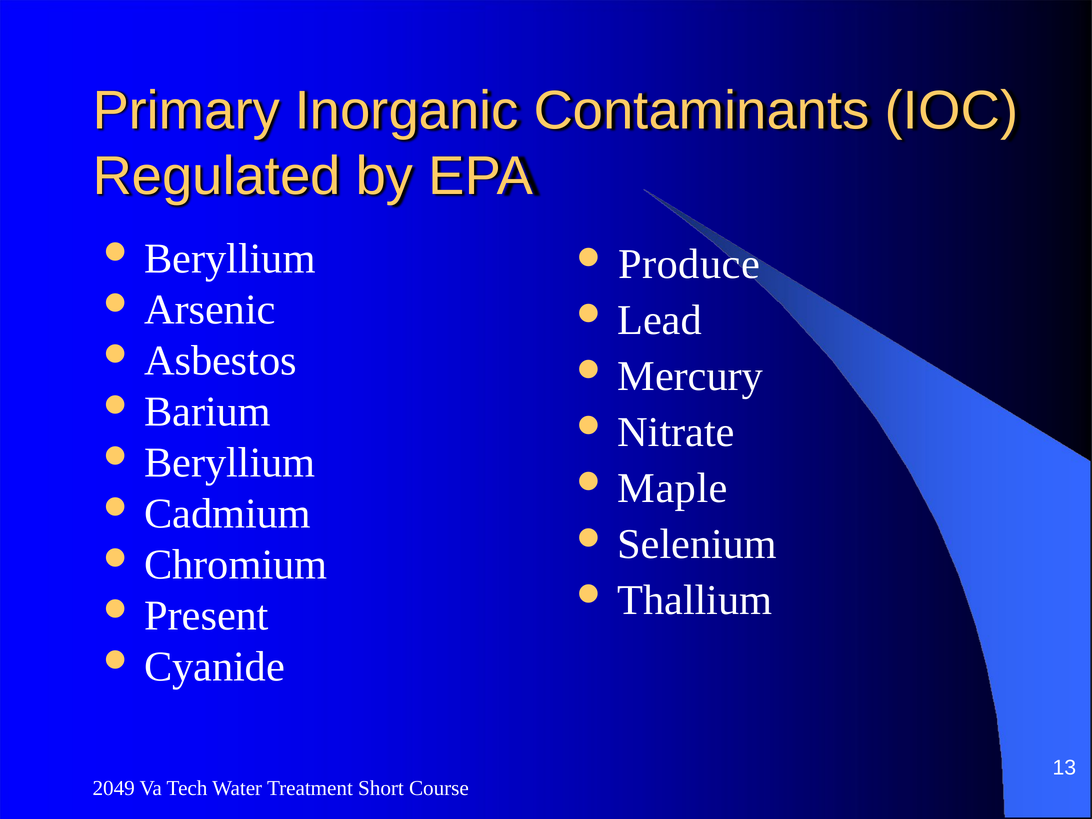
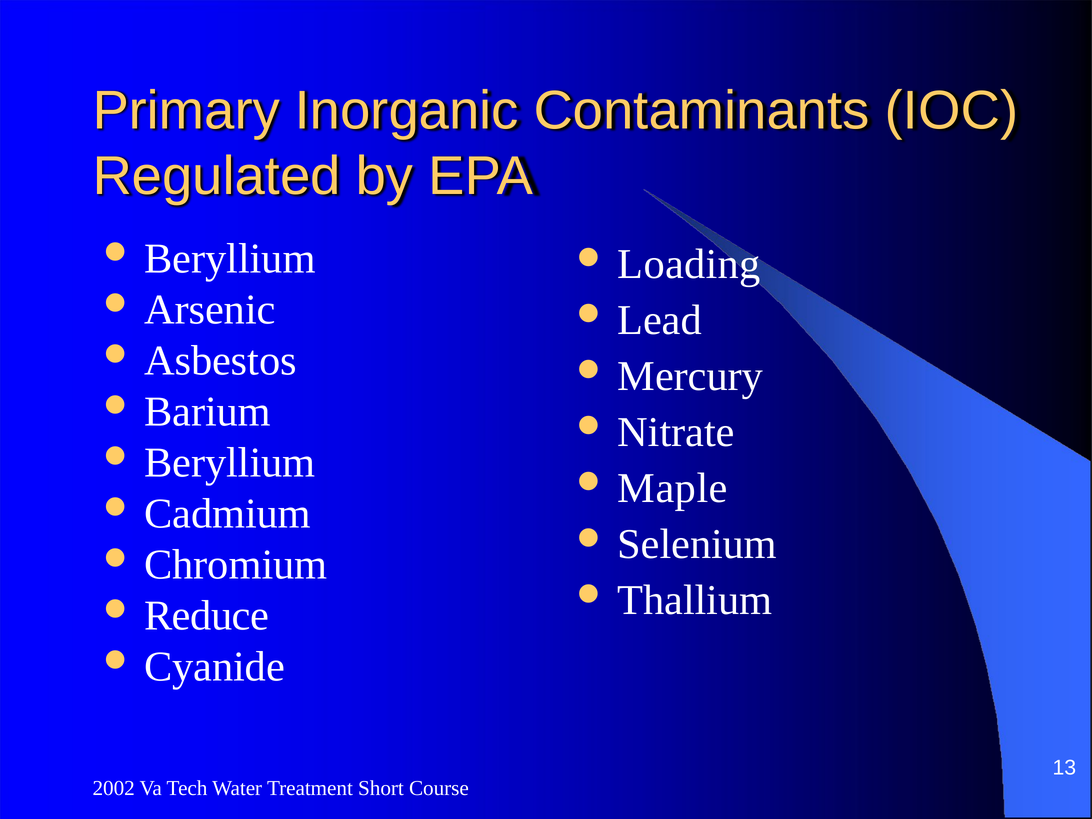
Produce: Produce -> Loading (689, 264)
Present: Present -> Reduce (207, 616)
2049: 2049 -> 2002 (114, 788)
